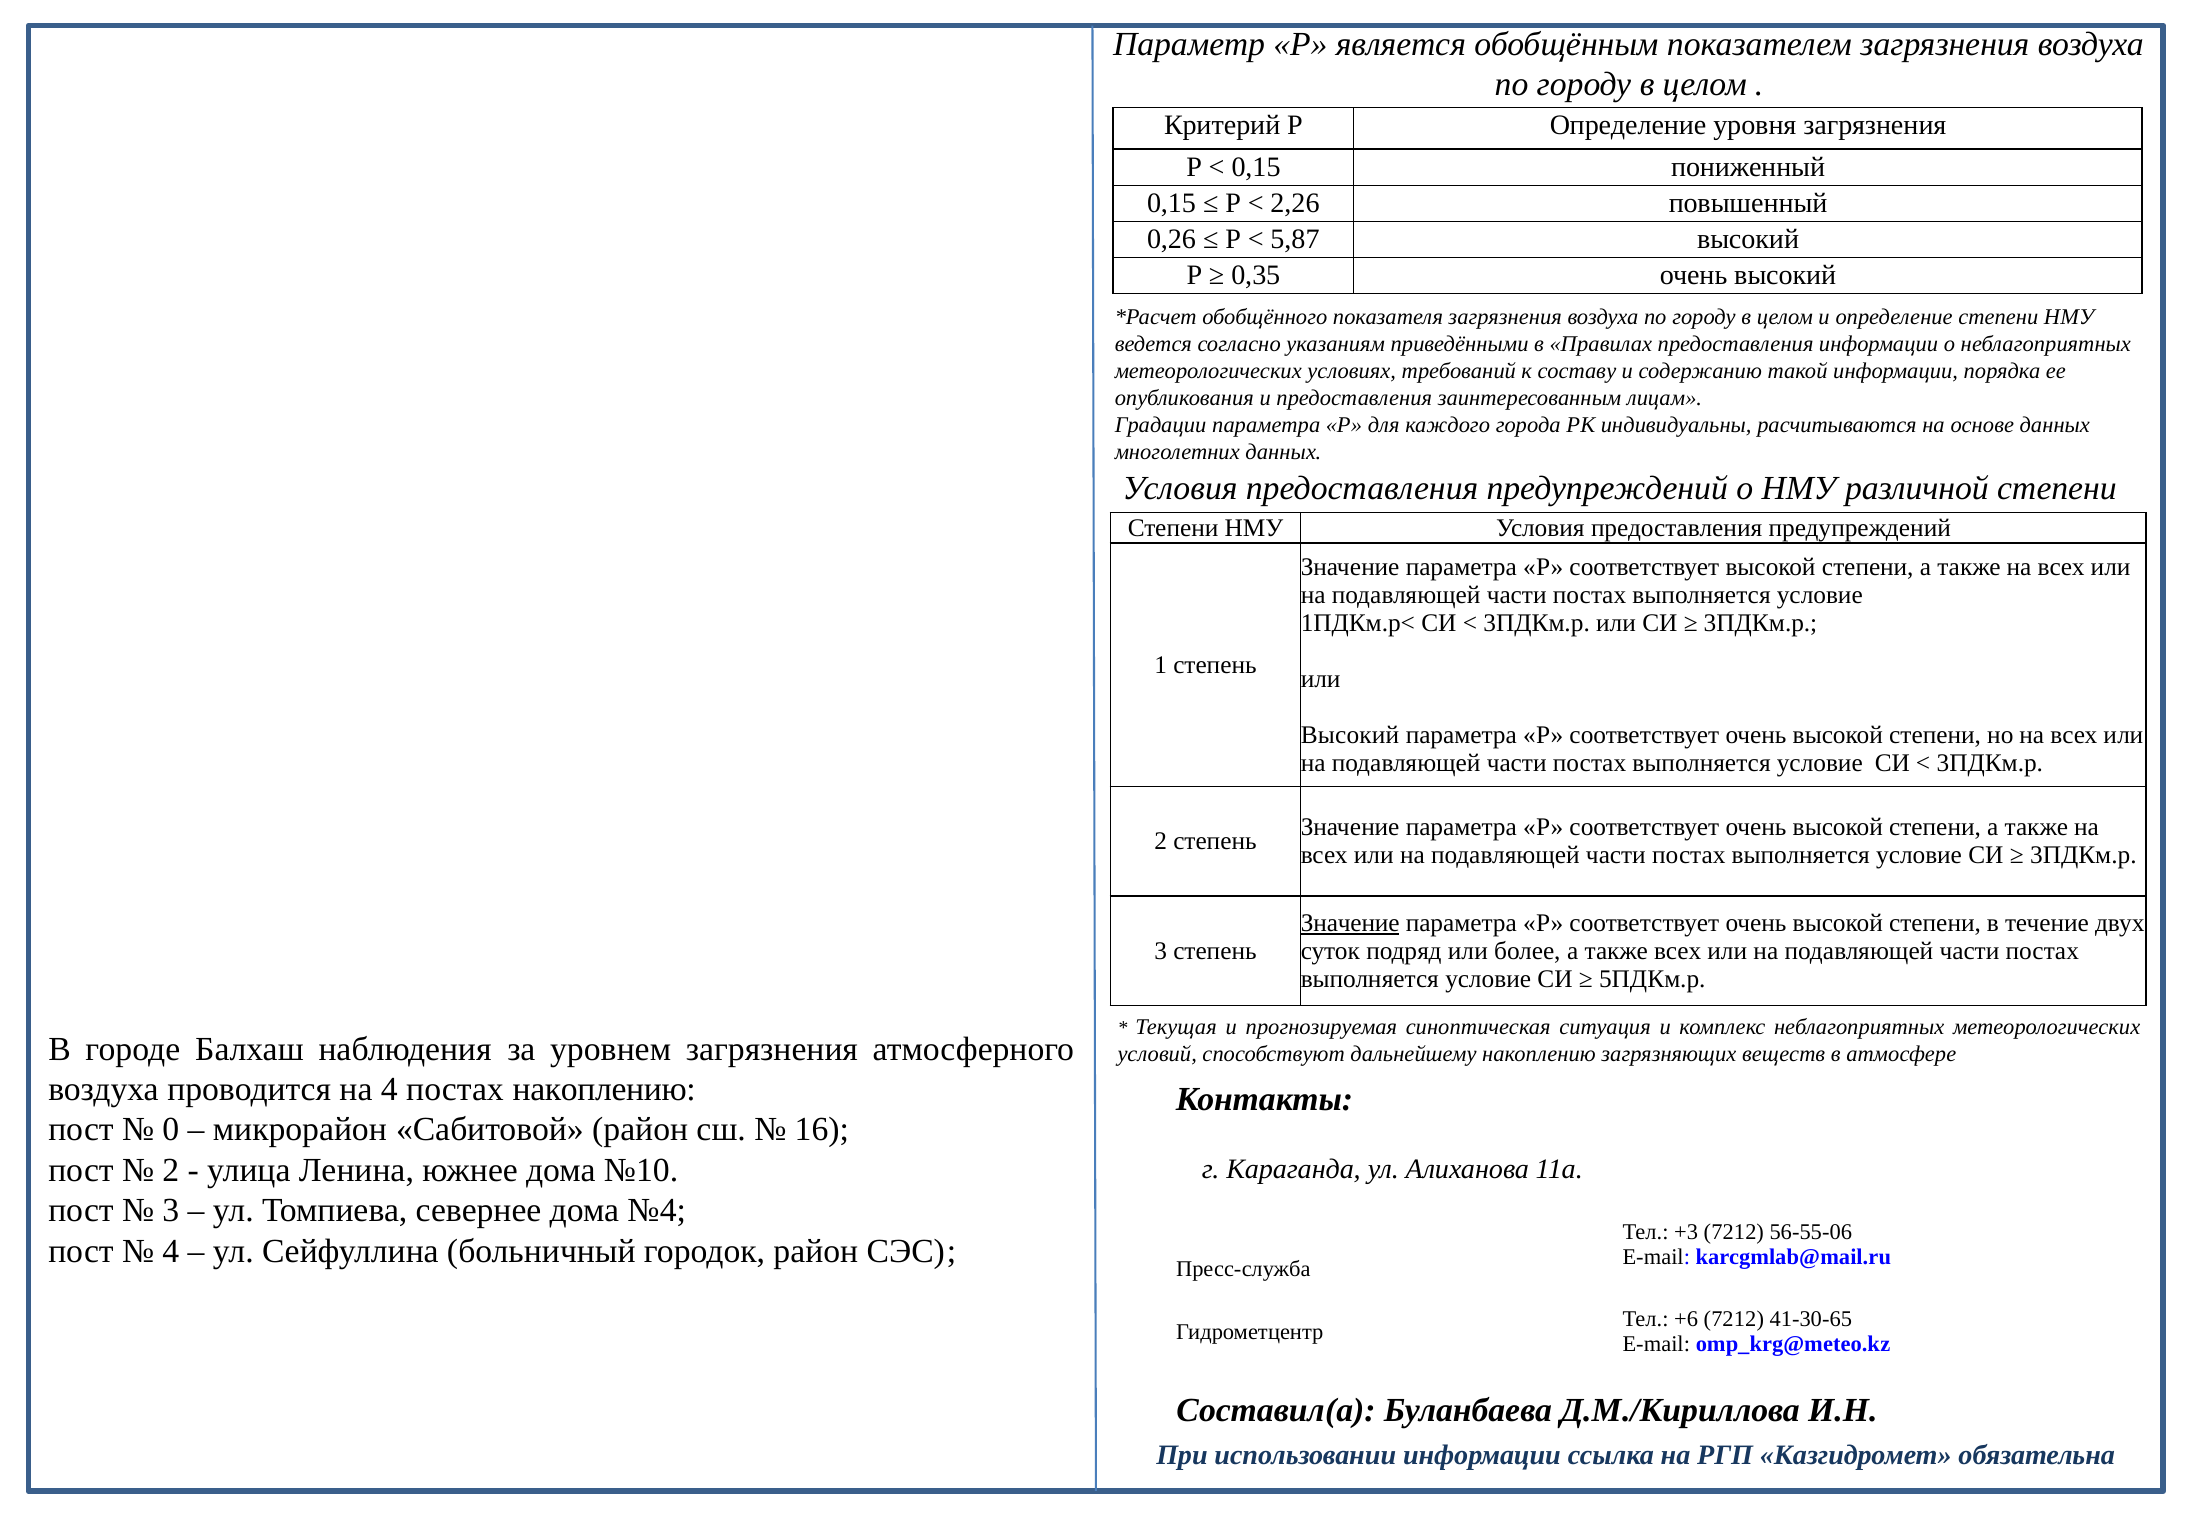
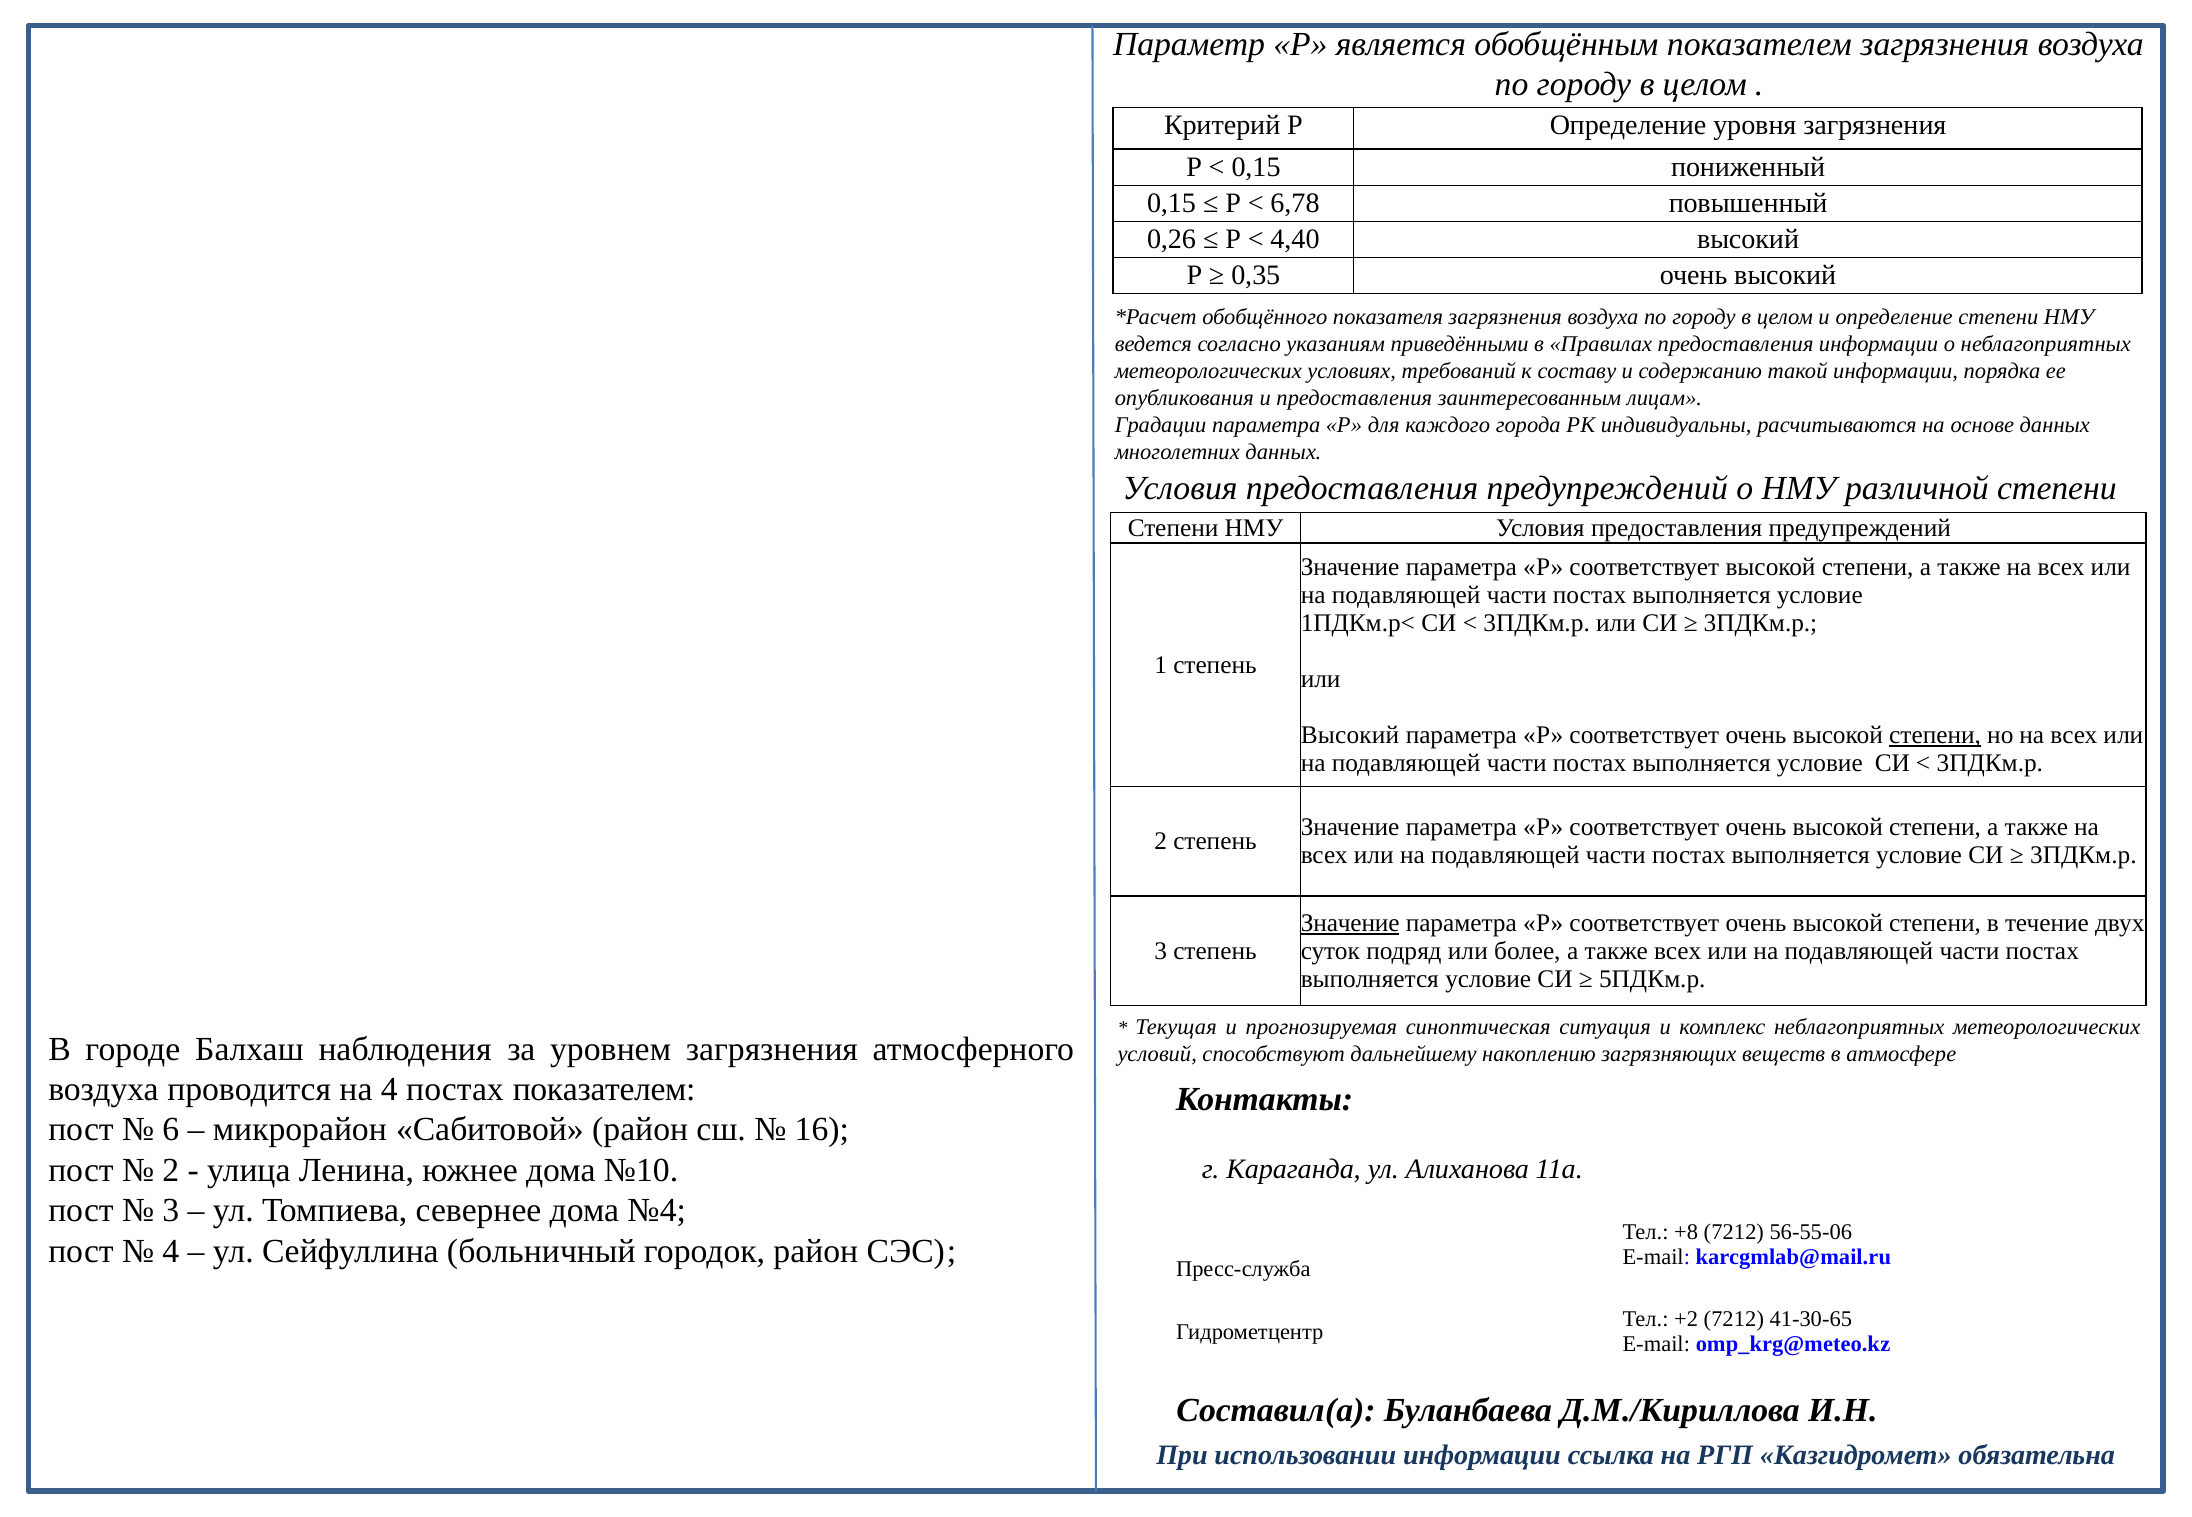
2,26: 2,26 -> 6,78 (1295, 203)
5,87: 5,87 -> 4,40 (1295, 239)
степени underline: none -> present (1935, 735)
постах накоплению: накоплению -> показателем (604, 1090)
0: 0 -> 6 (171, 1130)
+3: +3 -> +8 (1686, 1232)
+6: +6 -> +2 (1686, 1320)
